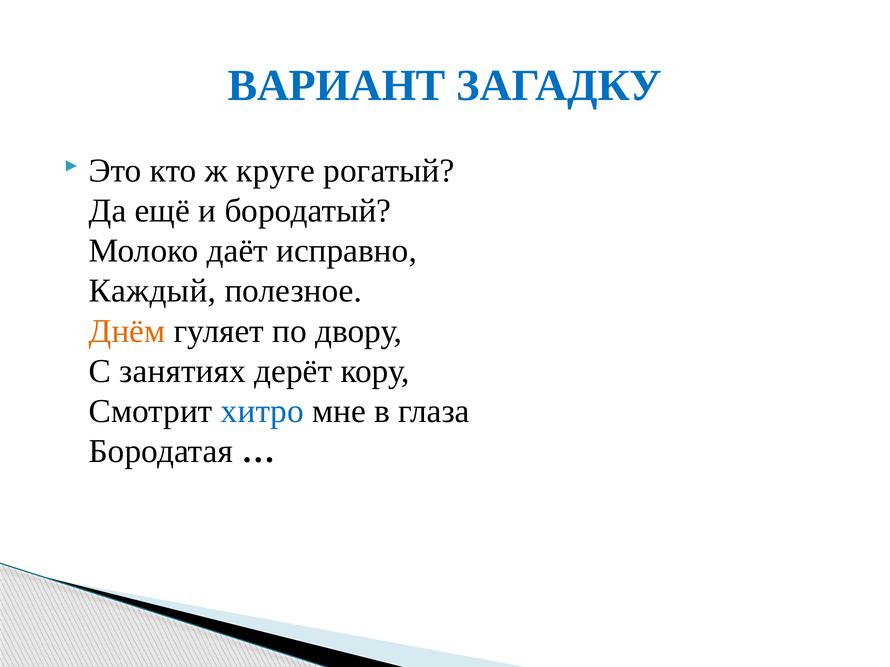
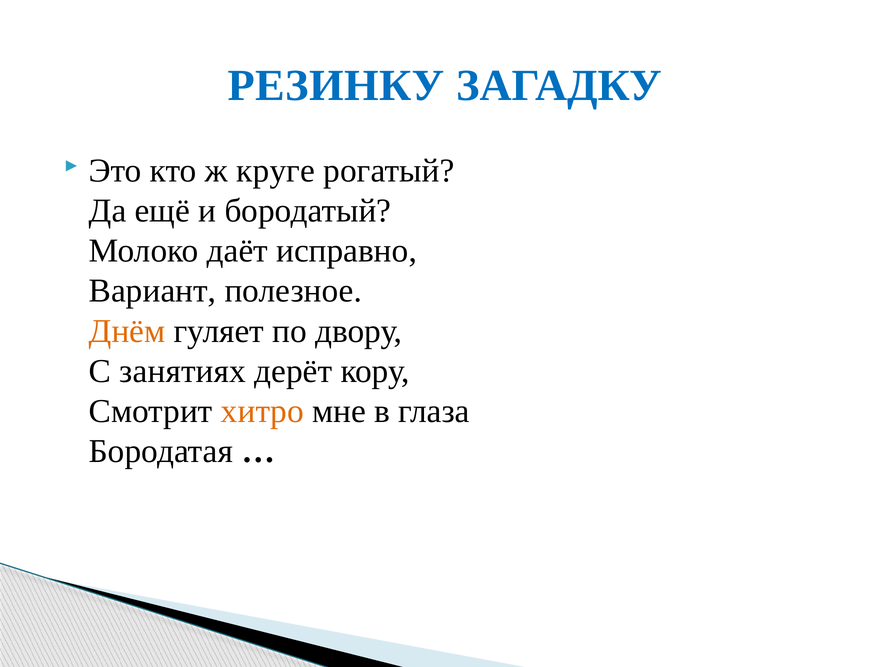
ВАРИАНТ: ВАРИАНТ -> РЕЗИНКУ (336, 85)
Каждый: Каждый -> Вариант (153, 291)
хитро colour: blue -> orange (262, 411)
